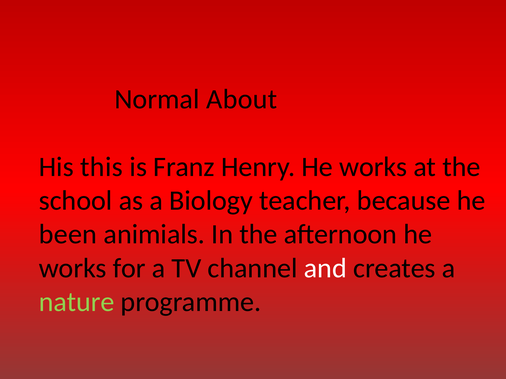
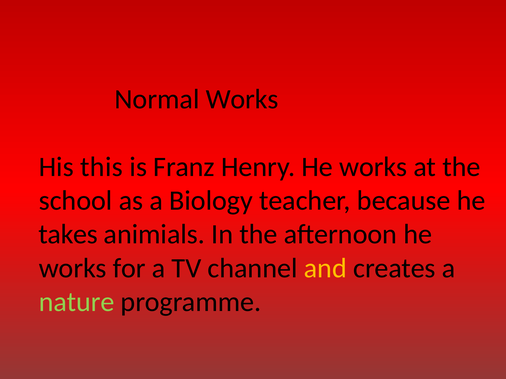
Normal About: About -> Works (242, 99)
been: been -> takes (68, 235)
and colour: white -> yellow (325, 268)
